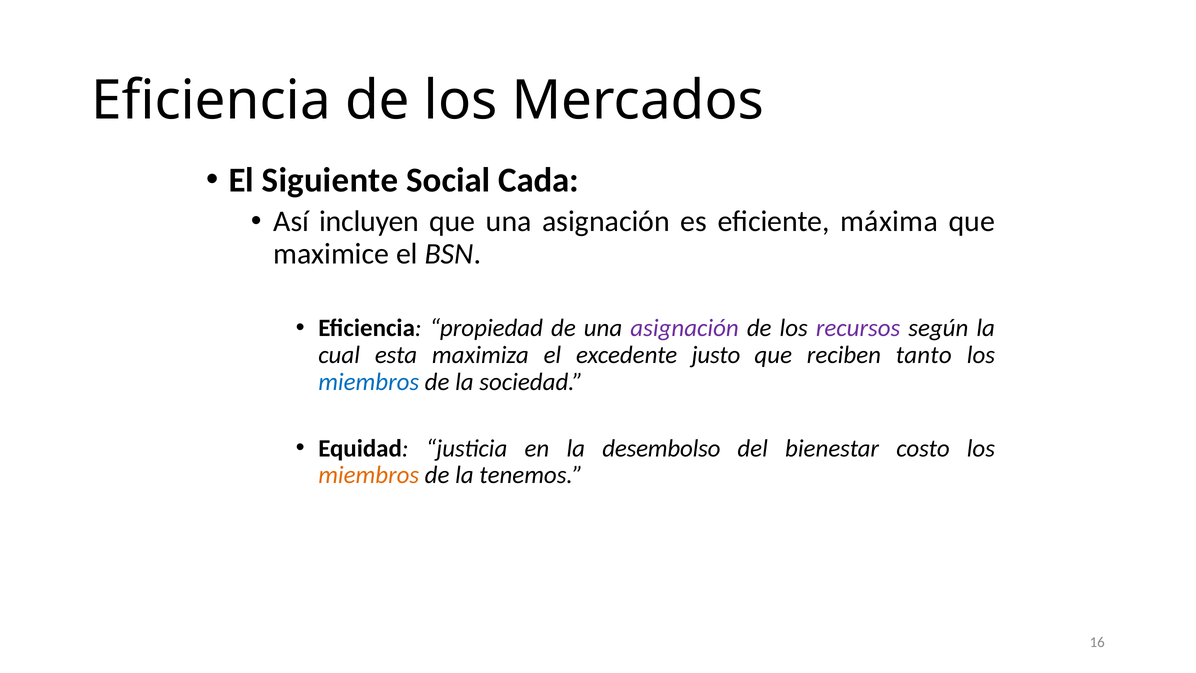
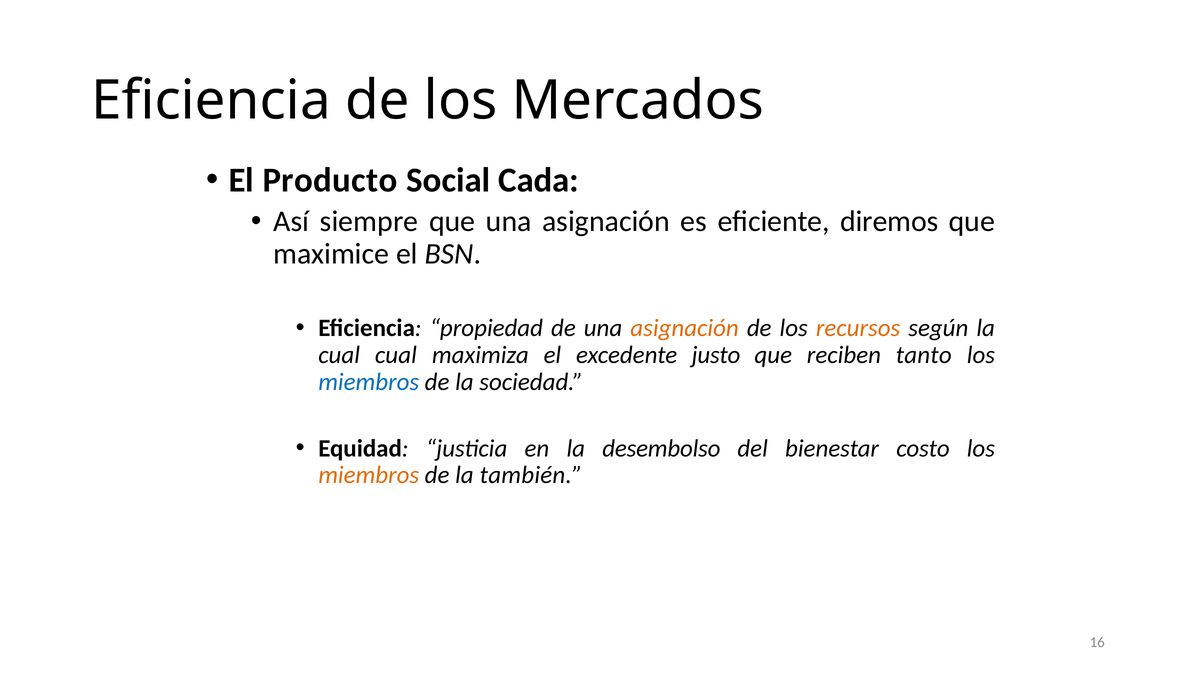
Siguiente: Siguiente -> Producto (330, 180)
incluyen: incluyen -> siempre (369, 221)
máxima: máxima -> diremos (889, 221)
asignación colour: purple -> orange (685, 328)
recursos colour: purple -> orange (858, 328)
cual esta: esta -> cual (396, 355)
tenemos: tenemos -> también (531, 475)
